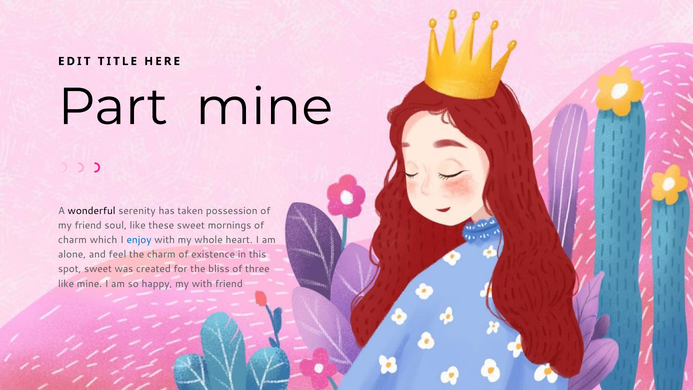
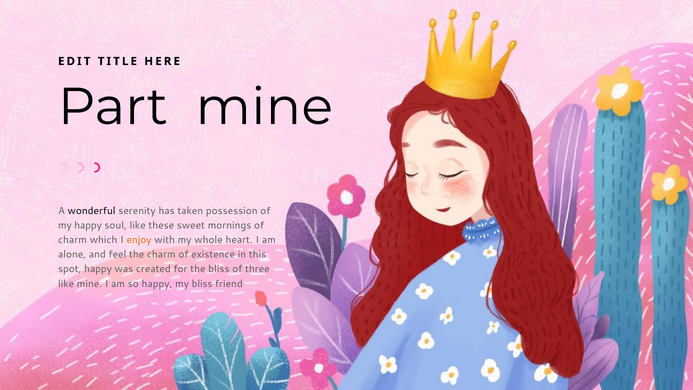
my friend: friend -> happy (88, 225)
enjoy colour: blue -> orange (139, 240)
spot sweet: sweet -> happy (98, 269)
my with: with -> bliss (202, 284)
